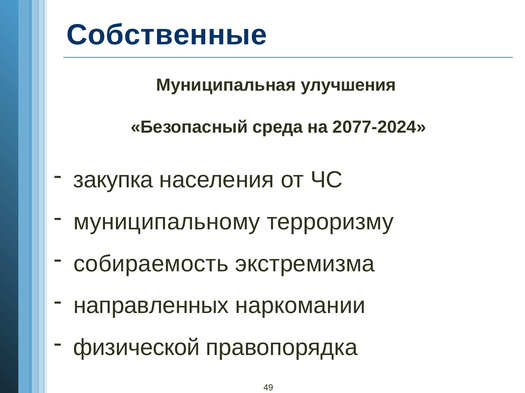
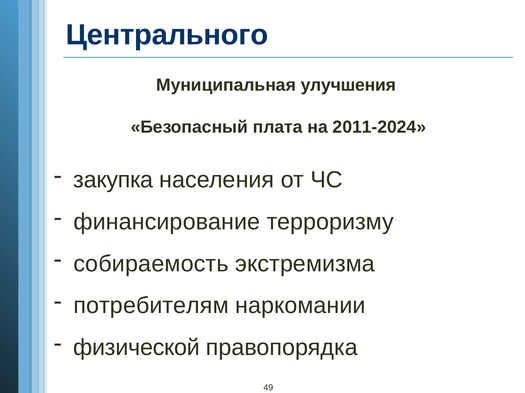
Собственные: Собственные -> Центрального (167, 35)
среда: среда -> плата (278, 127)
2077-2024: 2077-2024 -> 2011-2024 (379, 127)
муниципальному: муниципальному -> финансирование (167, 222)
направленных: направленных -> потребителям (151, 306)
